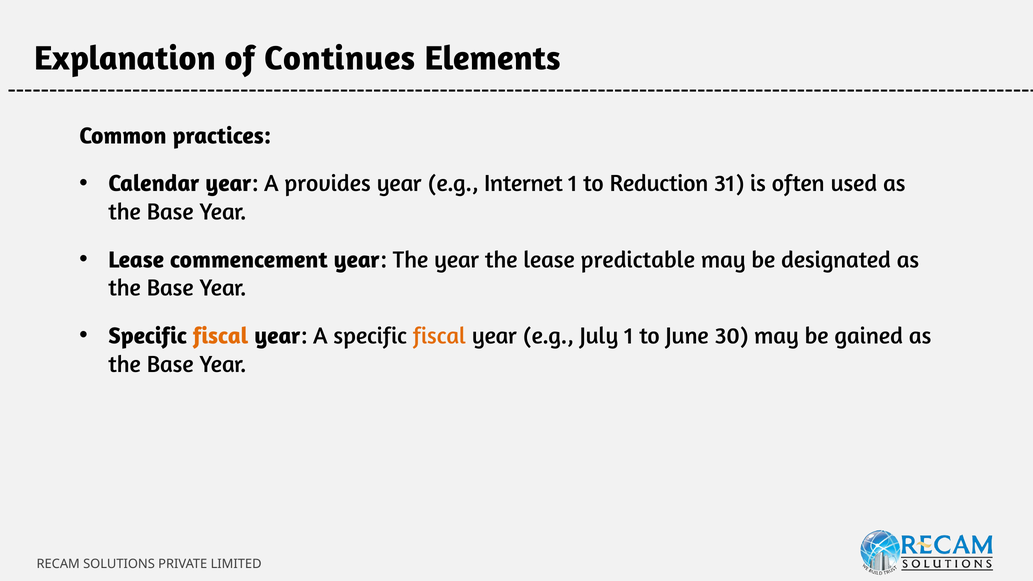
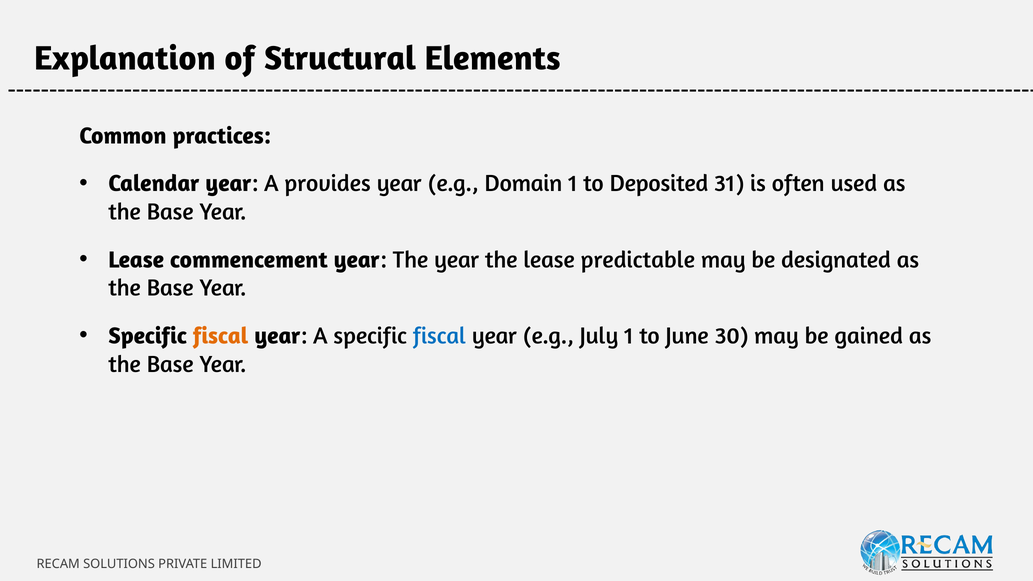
Continues: Continues -> Structural (340, 58)
Internet: Internet -> Domain (523, 184)
Reduction: Reduction -> Deposited (659, 184)
fiscal colour: orange -> blue (439, 336)
